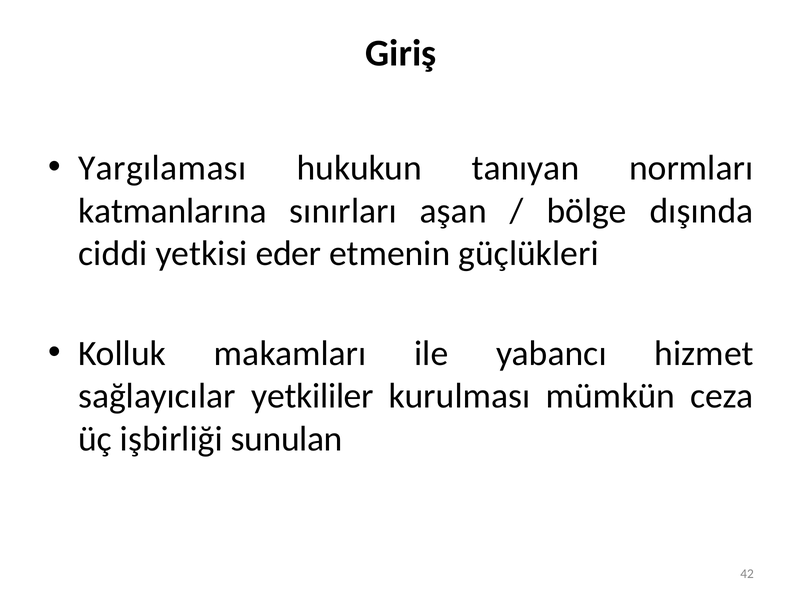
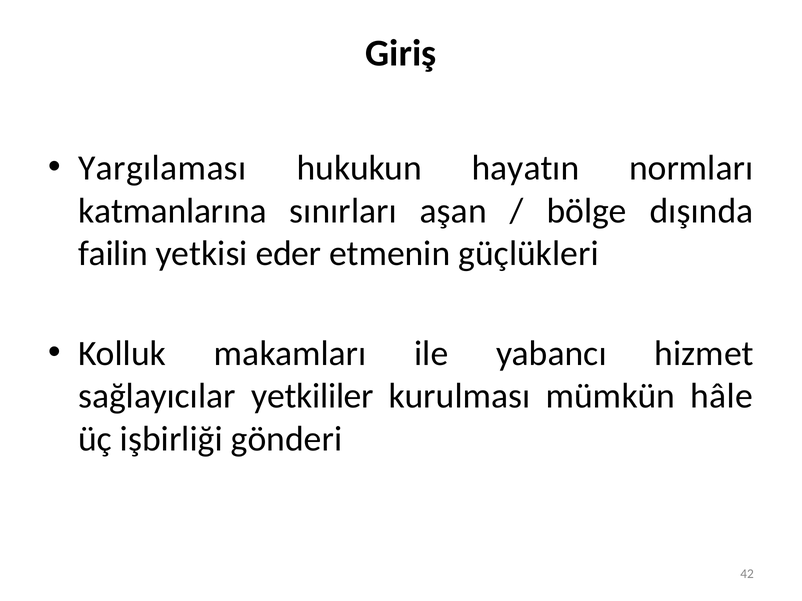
tanıyan: tanıyan -> hayatın (526, 168)
ciddi: ciddi -> failin (113, 254)
ceza: ceza -> hâle (722, 396)
sunulan: sunulan -> gönderi (287, 439)
